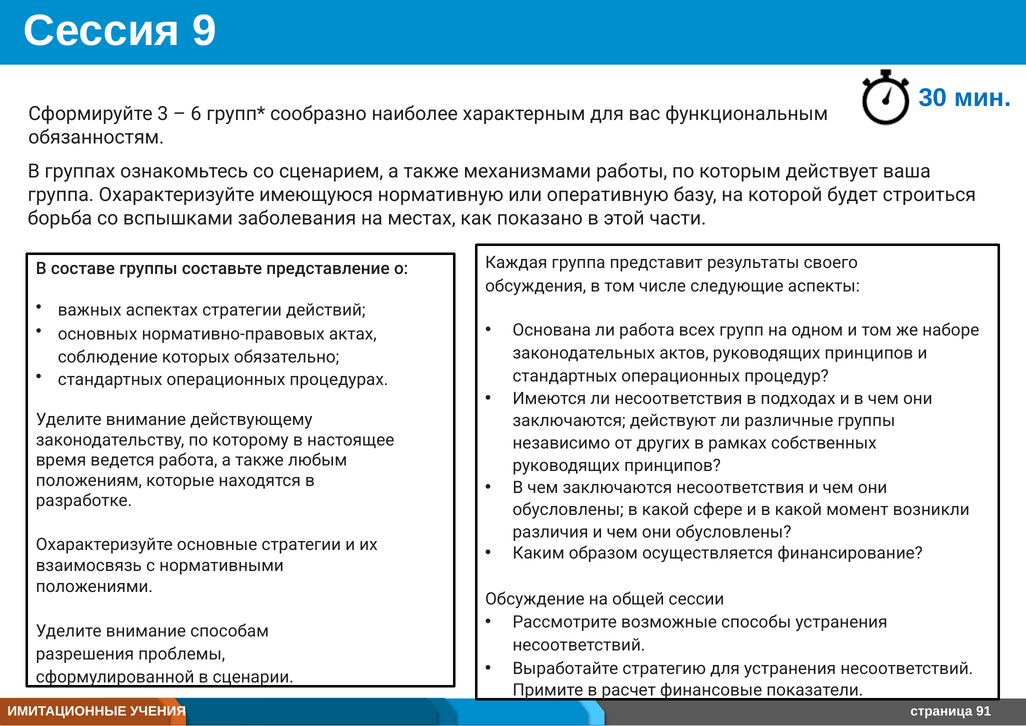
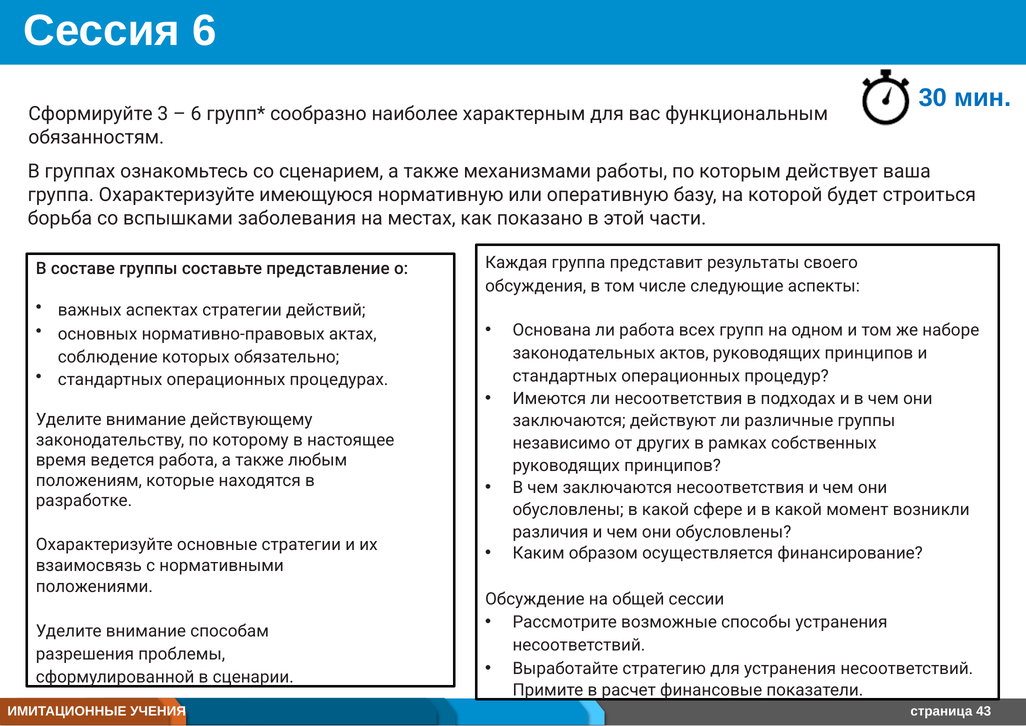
Сессия 9: 9 -> 6 (205, 31)
91: 91 -> 43 (984, 712)
